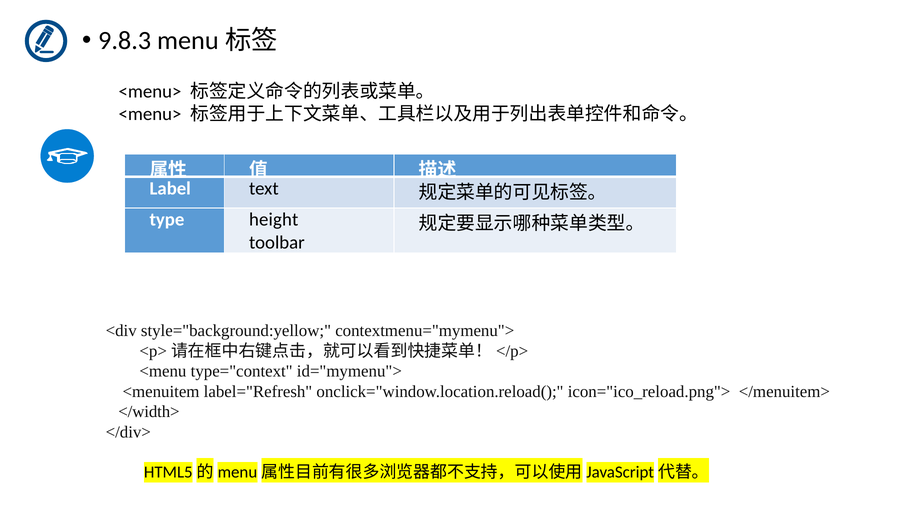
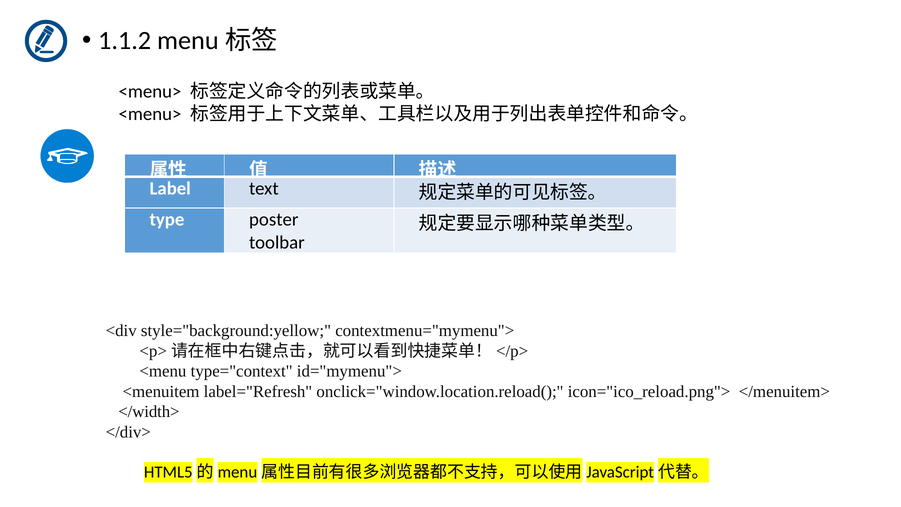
9.8.3: 9.8.3 -> 1.1.2 (125, 41)
height: height -> poster (274, 220)
